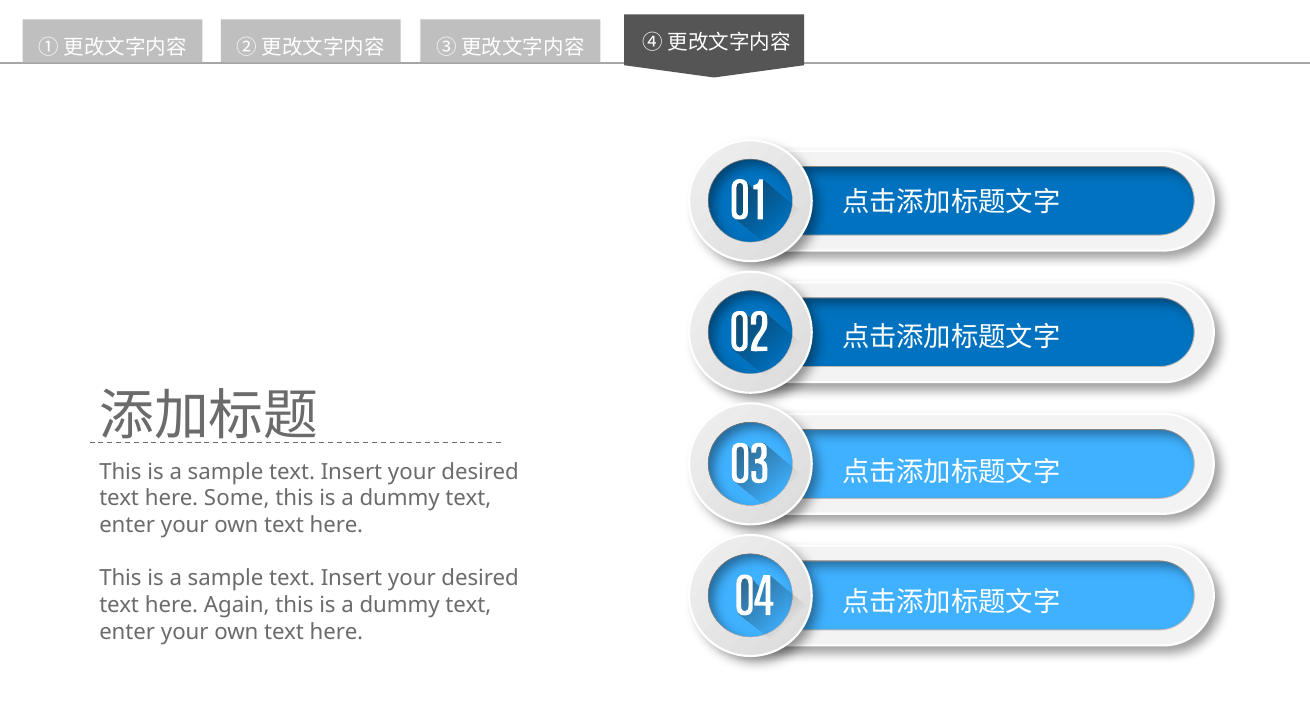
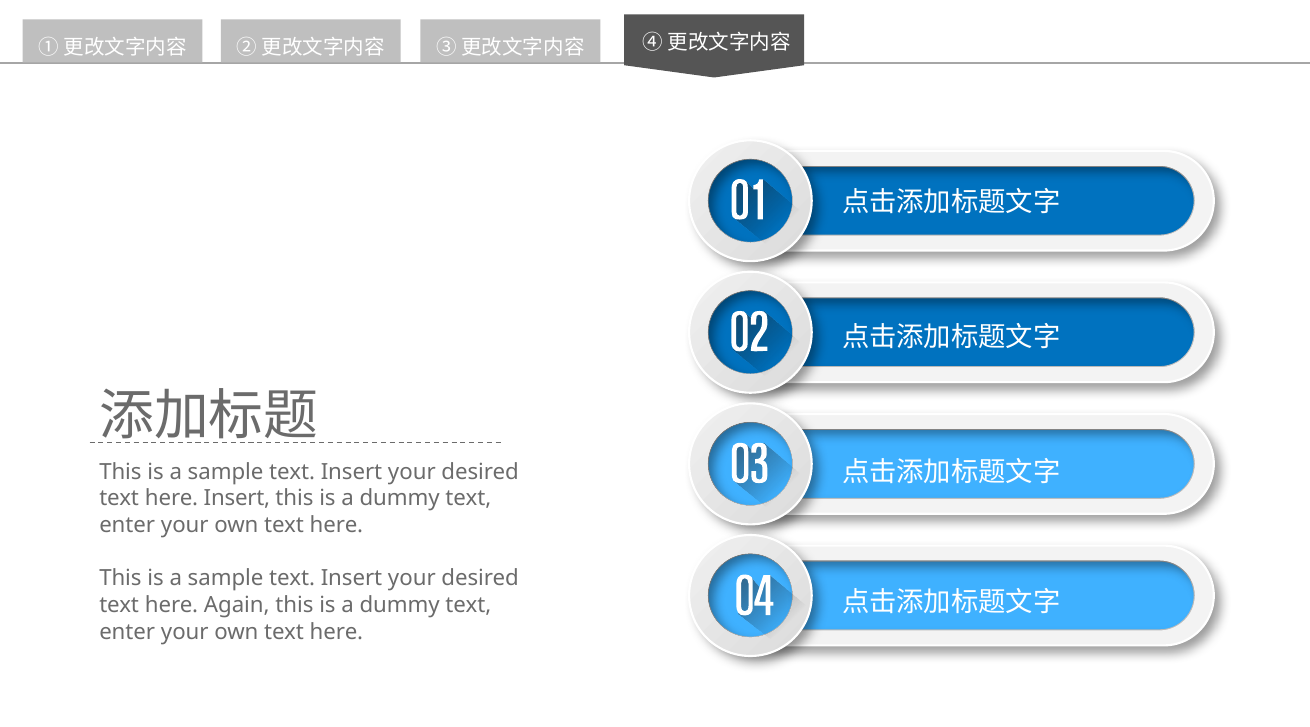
here Some: Some -> Insert (237, 499)
